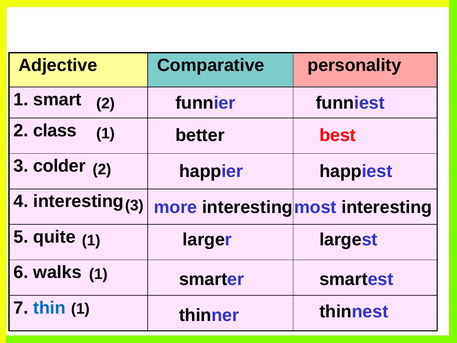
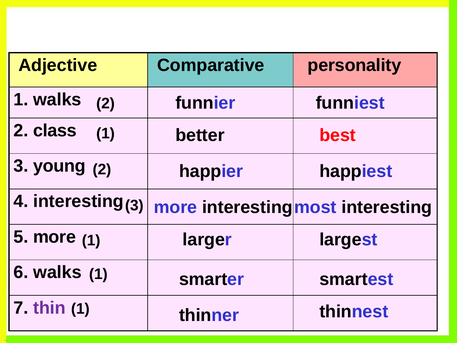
1 smart: smart -> walks (57, 99)
colder: colder -> young (59, 166)
5 quite: quite -> more (54, 237)
thin colour: blue -> purple (49, 308)
